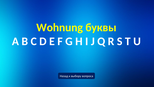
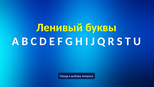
Wohnung: Wohnung -> Ленивый (60, 27)
